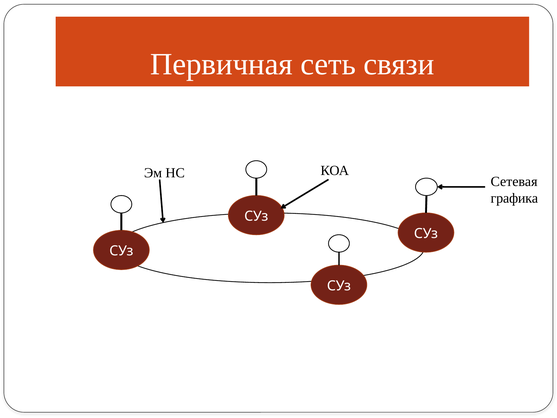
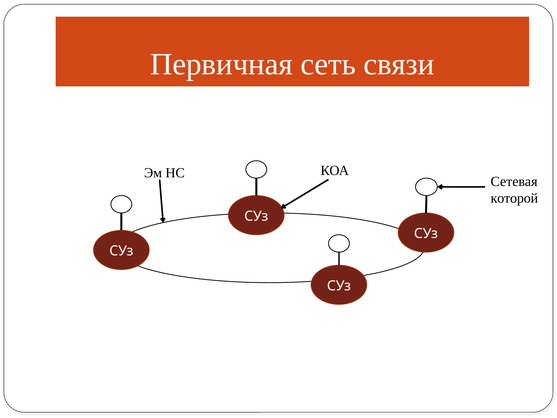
графика: графика -> которой (514, 198)
